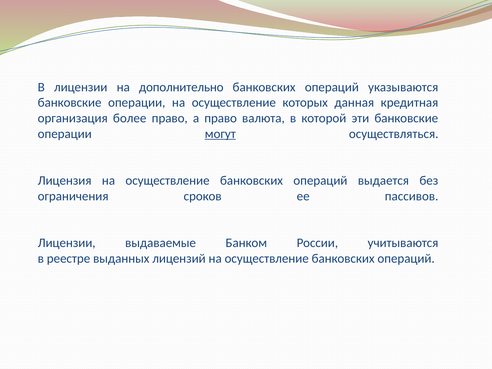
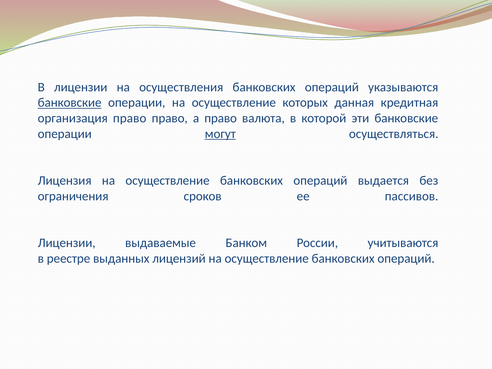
дополнительно: дополнительно -> осуществления (181, 87)
банковские underline: none -> present (70, 103)
организация более: более -> право (130, 118)
